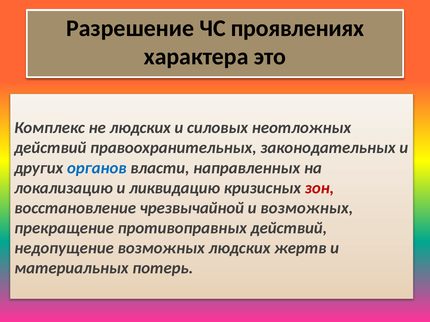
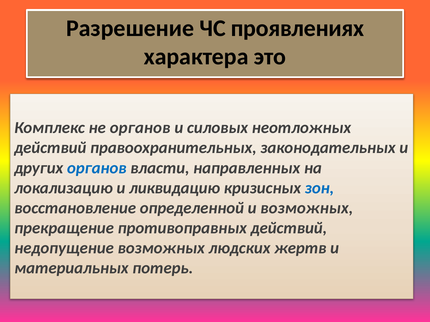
не людских: людских -> органов (140, 128)
зон colour: red -> blue (319, 188)
чрезвычайной: чрезвычайной -> определенной (192, 208)
